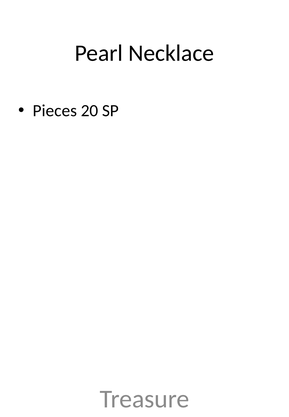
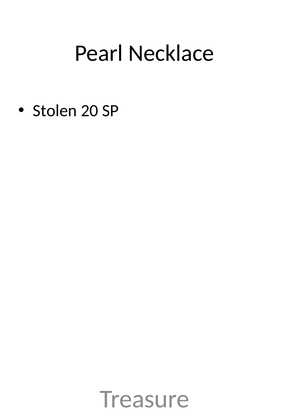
Pieces: Pieces -> Stolen (55, 111)
